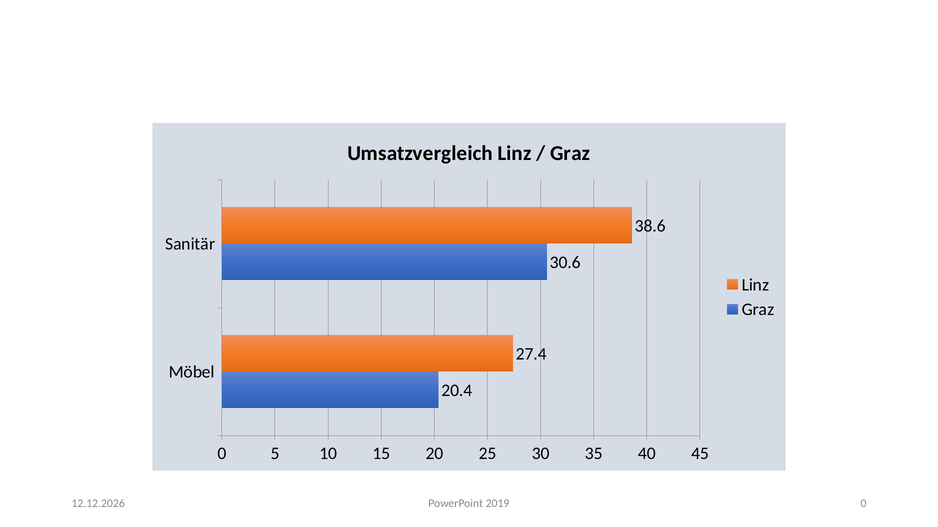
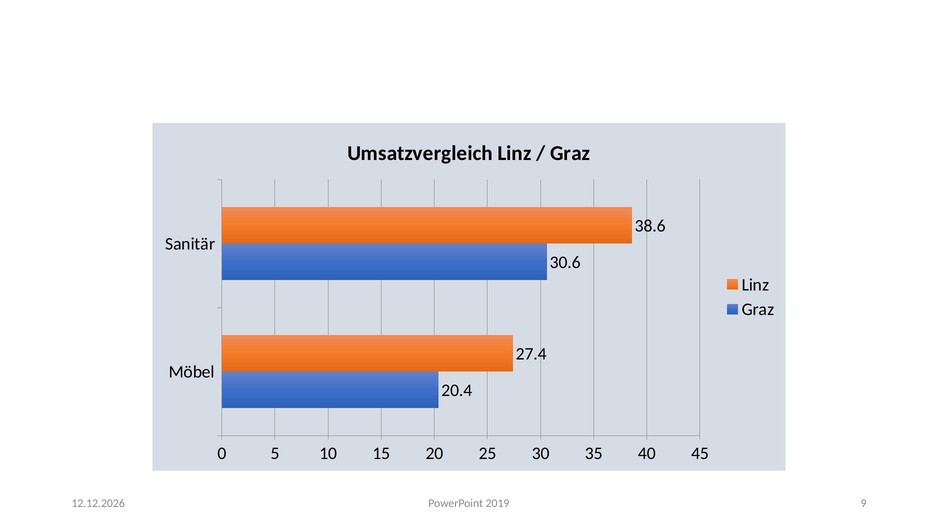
2019 0: 0 -> 9 (864, 504)
